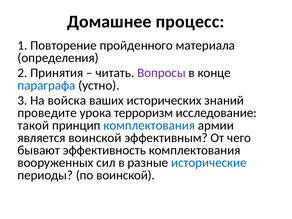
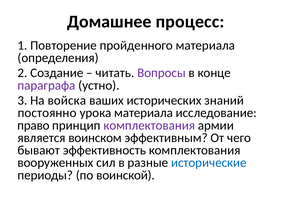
Принятия: Принятия -> Создание (57, 73)
параграфа colour: blue -> purple (46, 85)
проведите: проведите -> постоянно (47, 113)
урока терроризм: терроризм -> материала (144, 113)
такой: такой -> право (33, 125)
комплектования colour: blue -> purple (149, 125)
является воинской: воинской -> воинском (95, 138)
